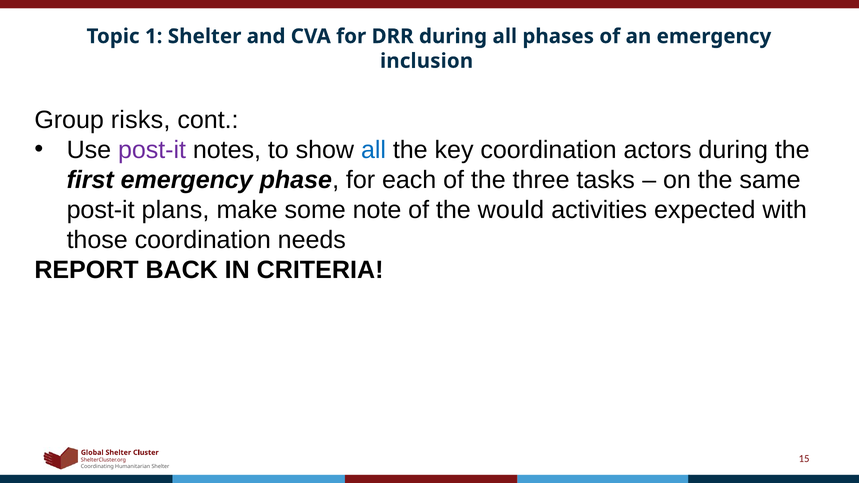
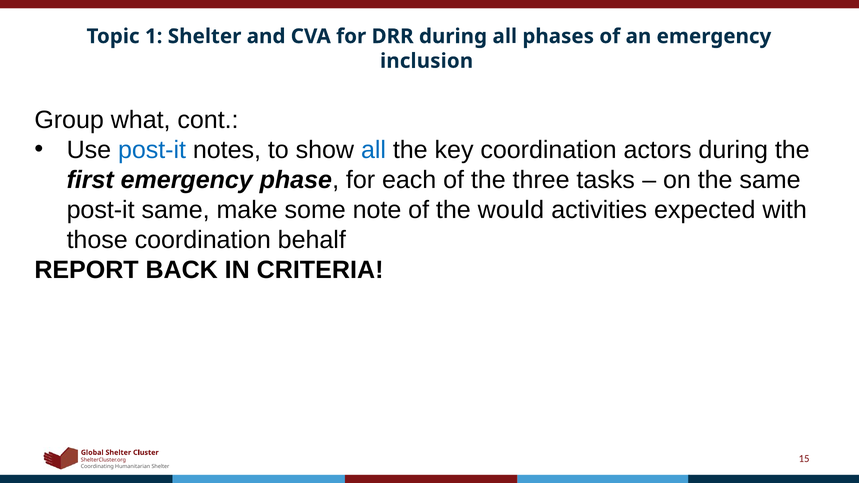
risks: risks -> what (141, 120)
post-it colour: purple -> blue (152, 150)
post-it plans: plans -> same (176, 210)
needs: needs -> behalf (312, 240)
